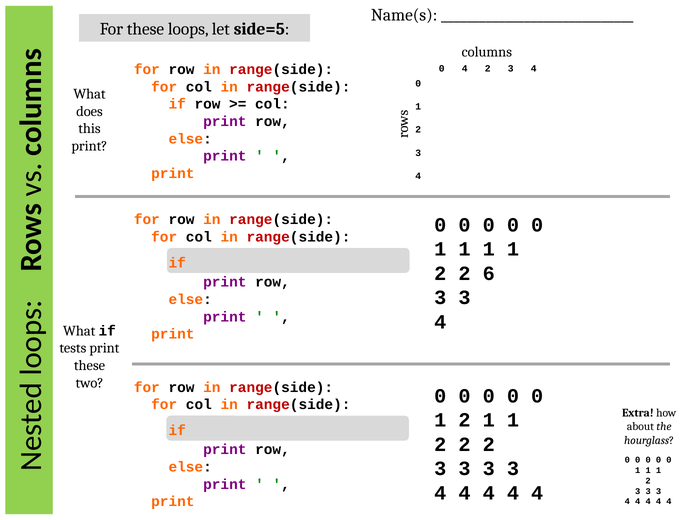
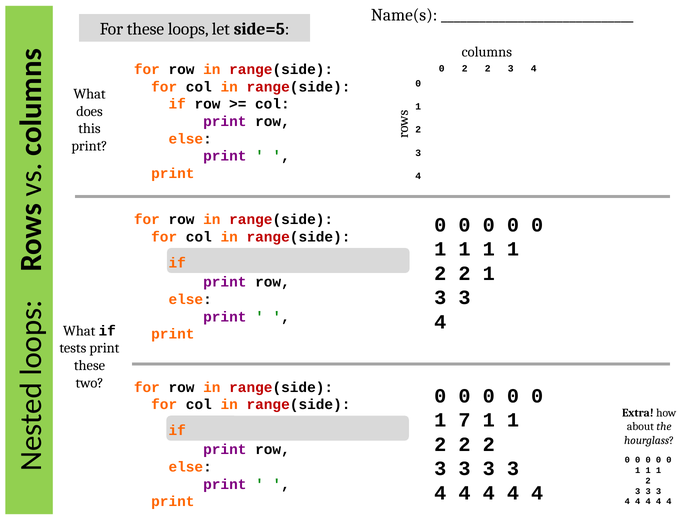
0 4: 4 -> 2 (465, 69)
2 6: 6 -> 1 (489, 273)
2: 2 -> 7 (464, 420)
